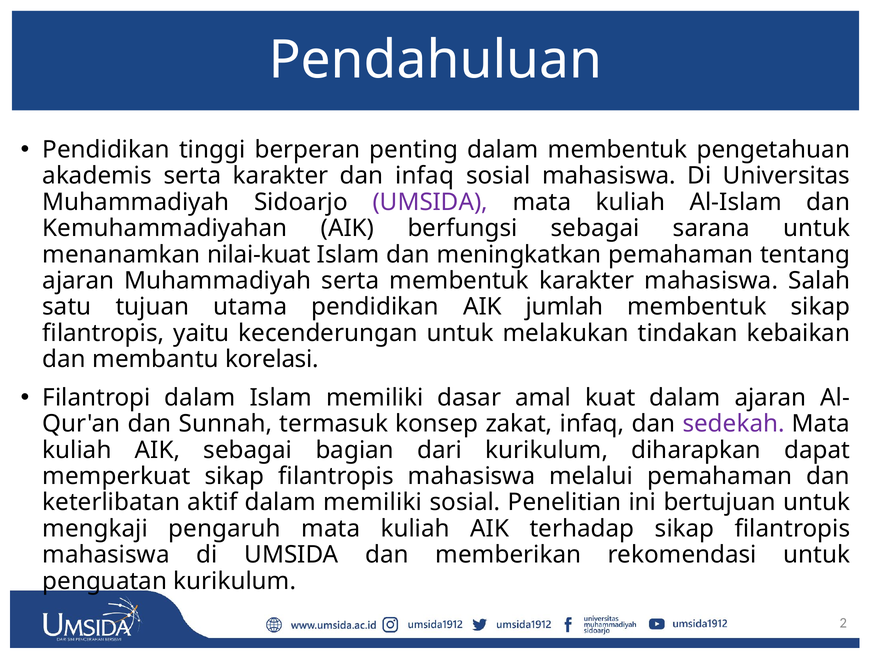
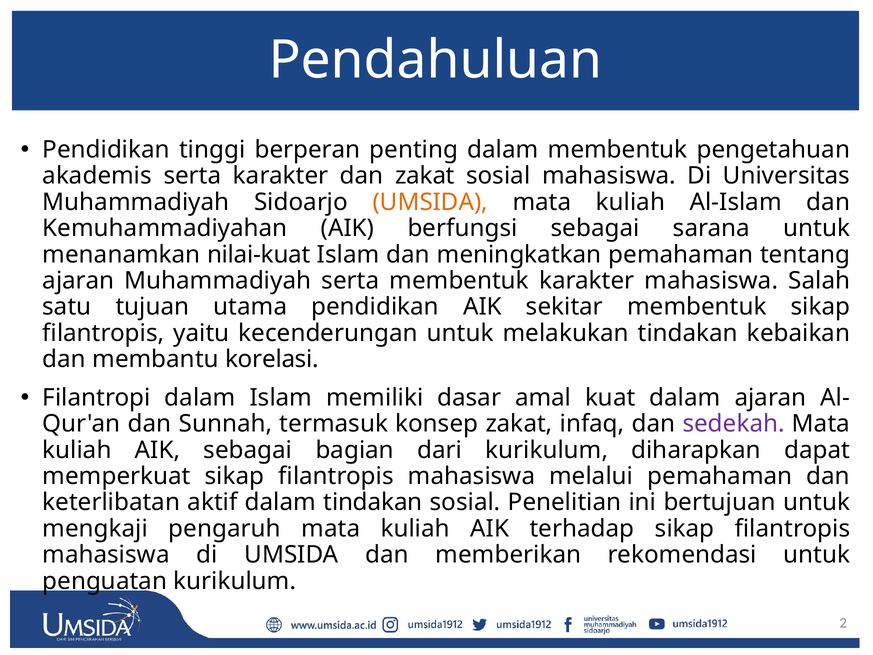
dan infaq: infaq -> zakat (425, 176)
UMSIDA colour: purple -> orange (430, 202)
jumlah: jumlah -> sekitar (564, 307)
dalam memiliki: memiliki -> tindakan (373, 502)
